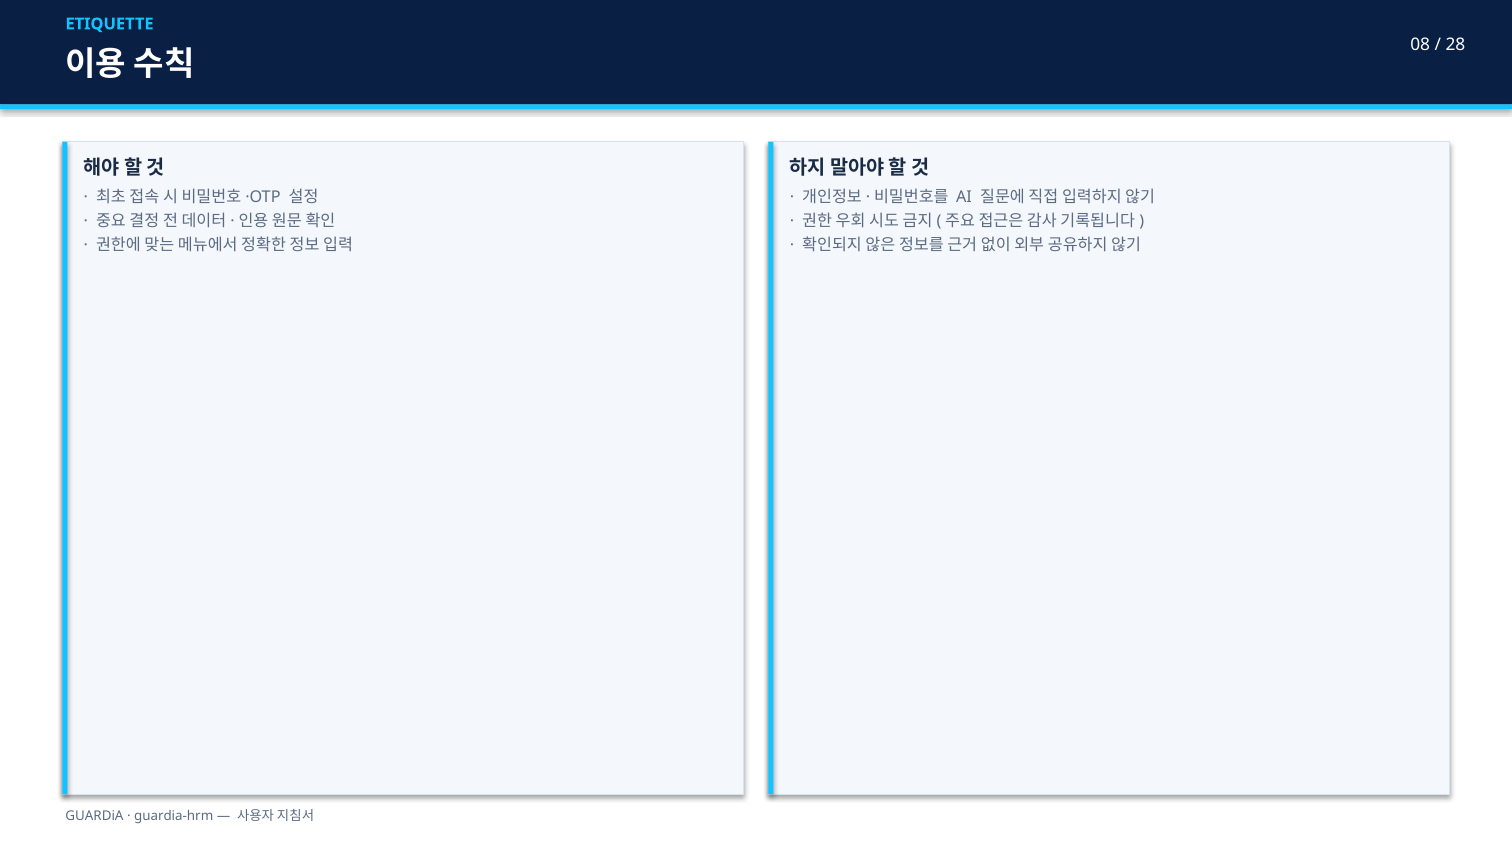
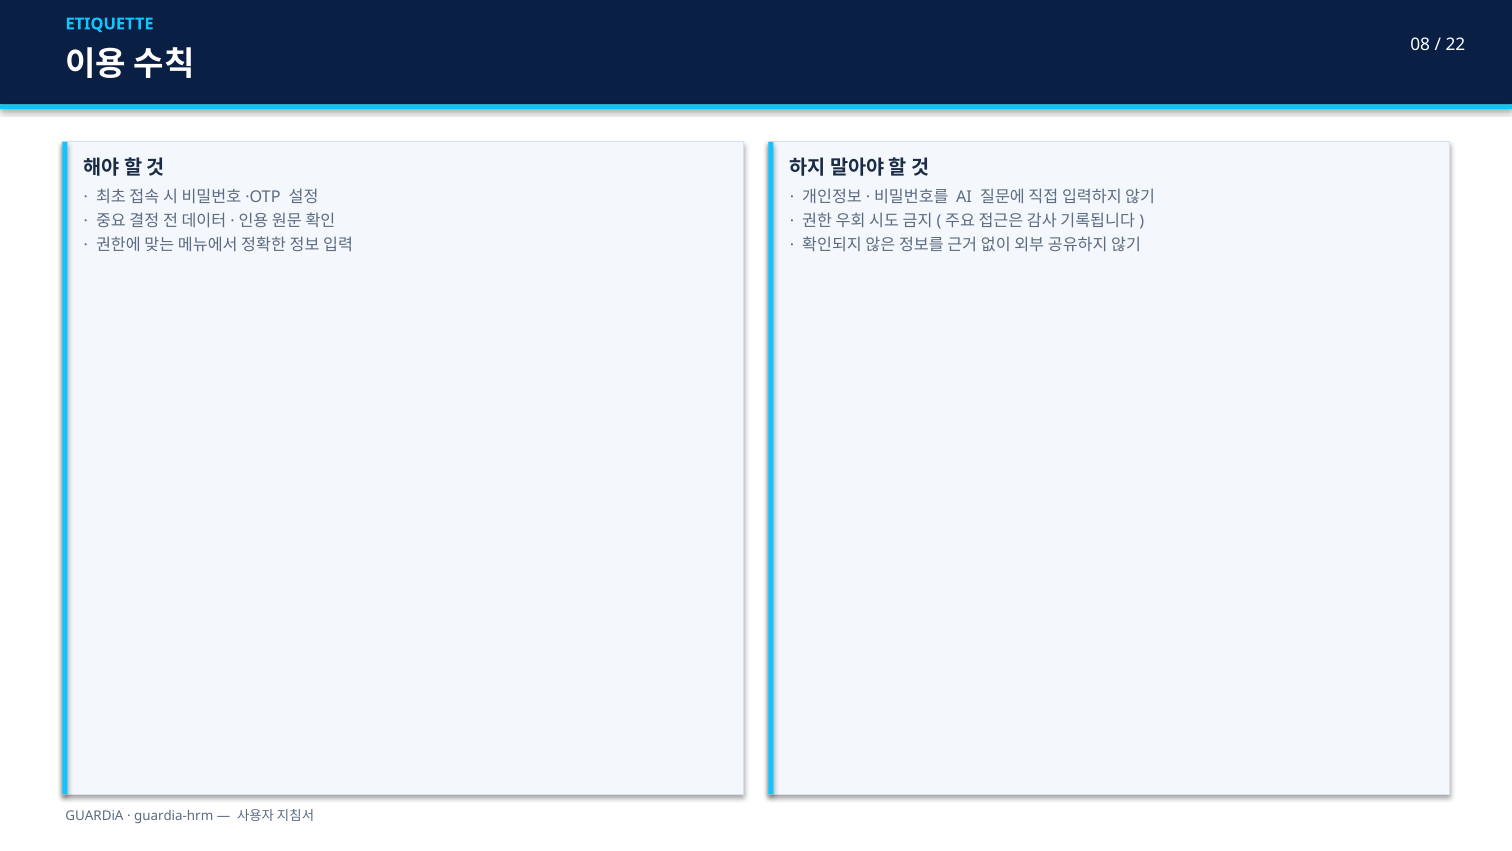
28: 28 -> 22 (1455, 45)
